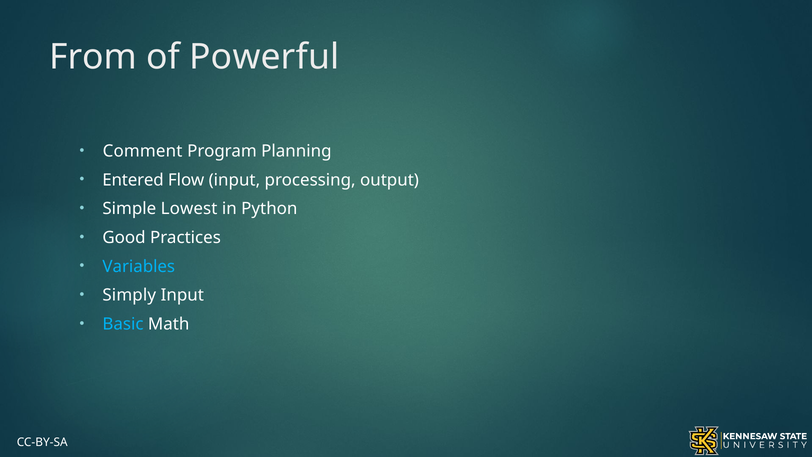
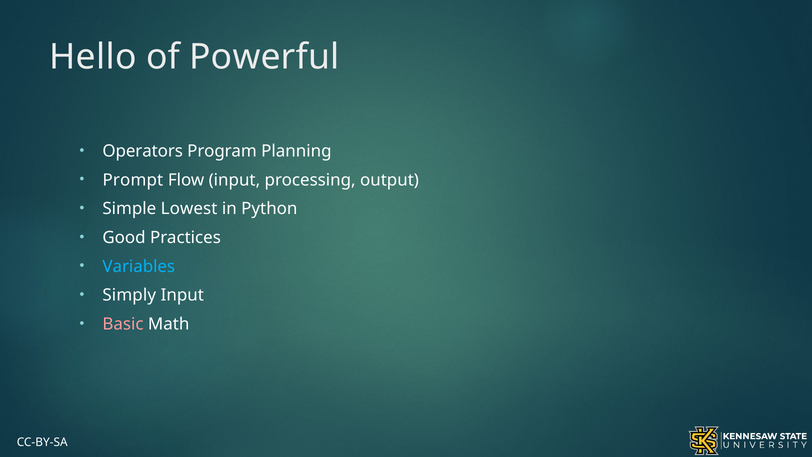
From: From -> Hello (93, 57)
Comment: Comment -> Operators (143, 151)
Entered: Entered -> Prompt (133, 180)
Basic colour: light blue -> pink (123, 324)
